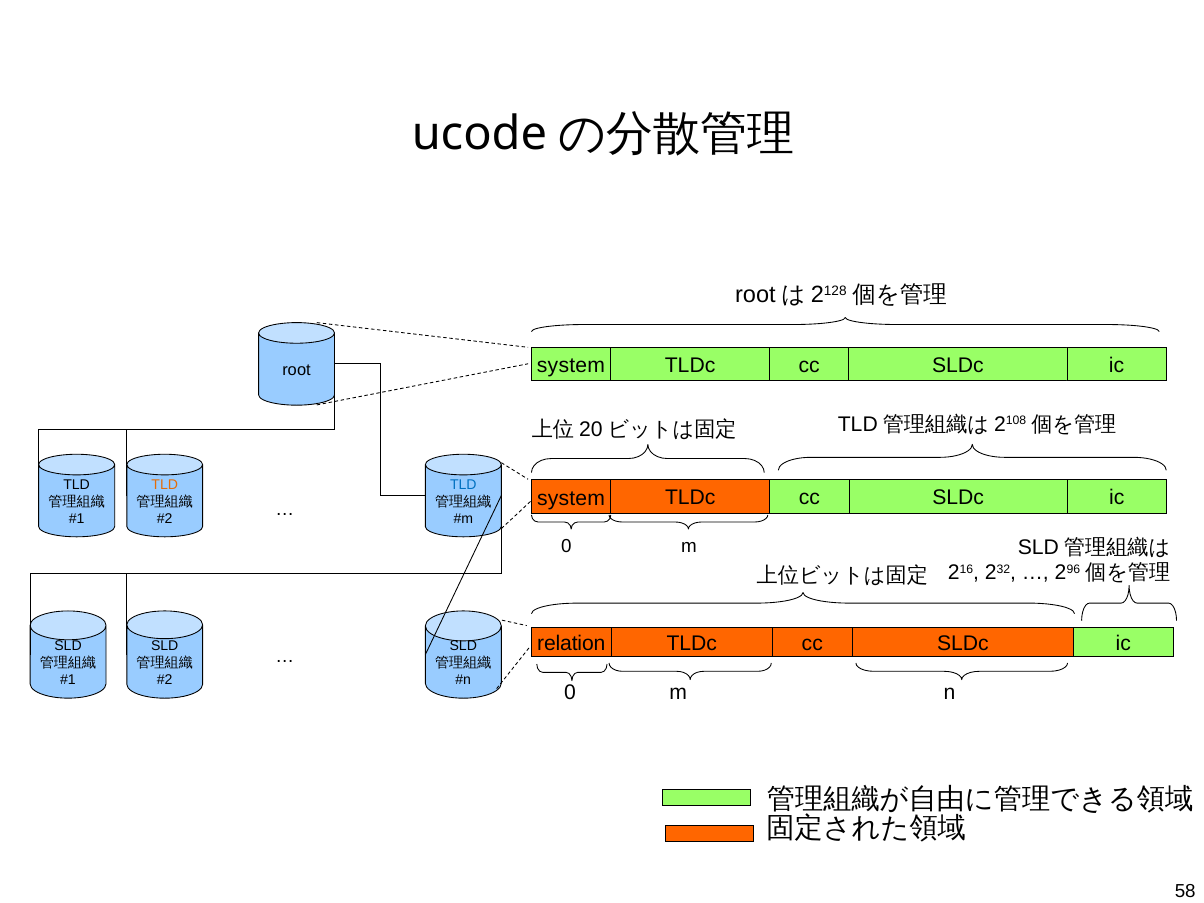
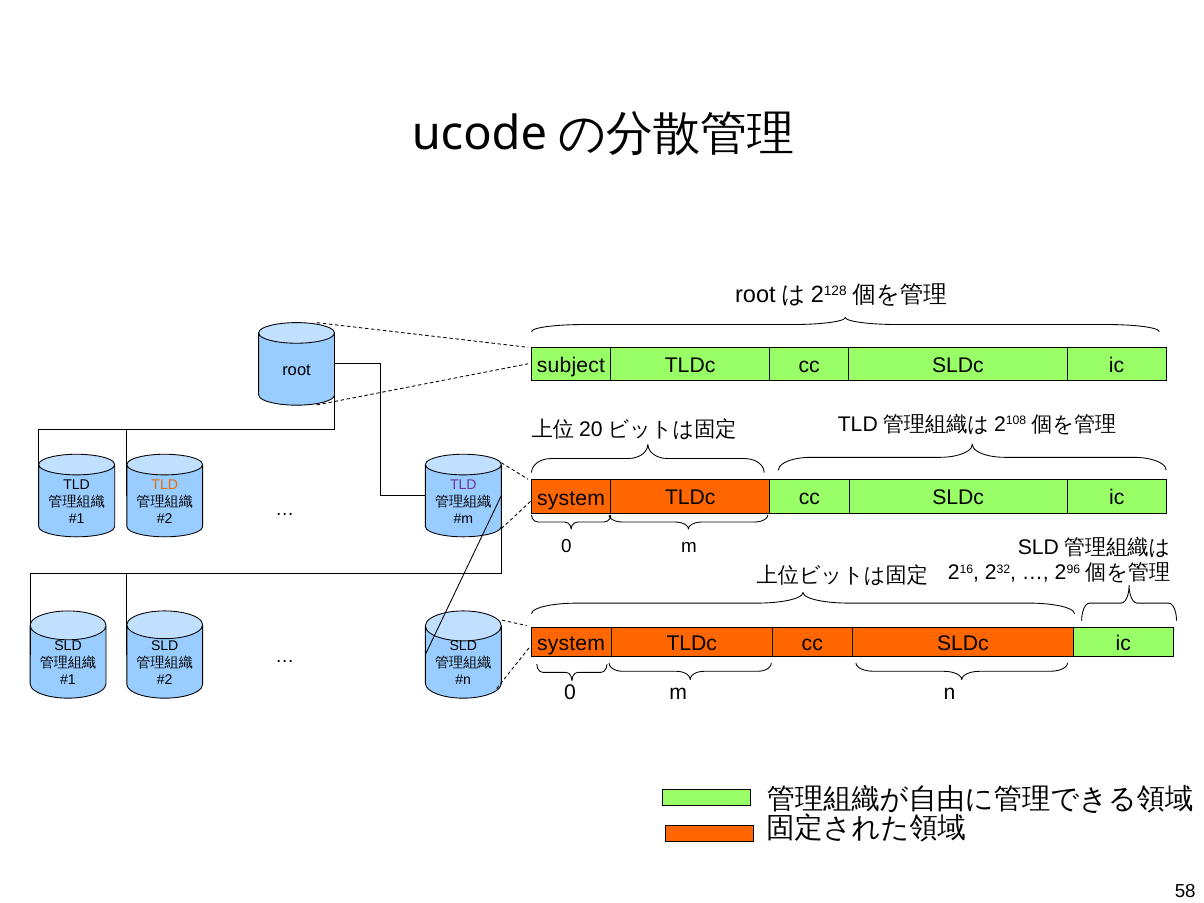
system: system -> subject (571, 366)
TLD colour: blue -> purple (463, 485)
relation: relation -> system (571, 643)
